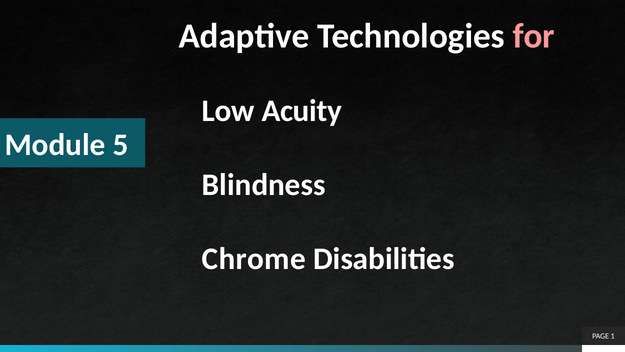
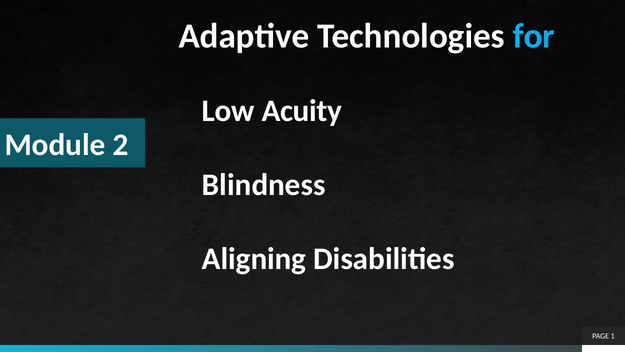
for colour: pink -> light blue (534, 36)
5: 5 -> 2 (121, 145)
Chrome: Chrome -> Aligning (254, 259)
